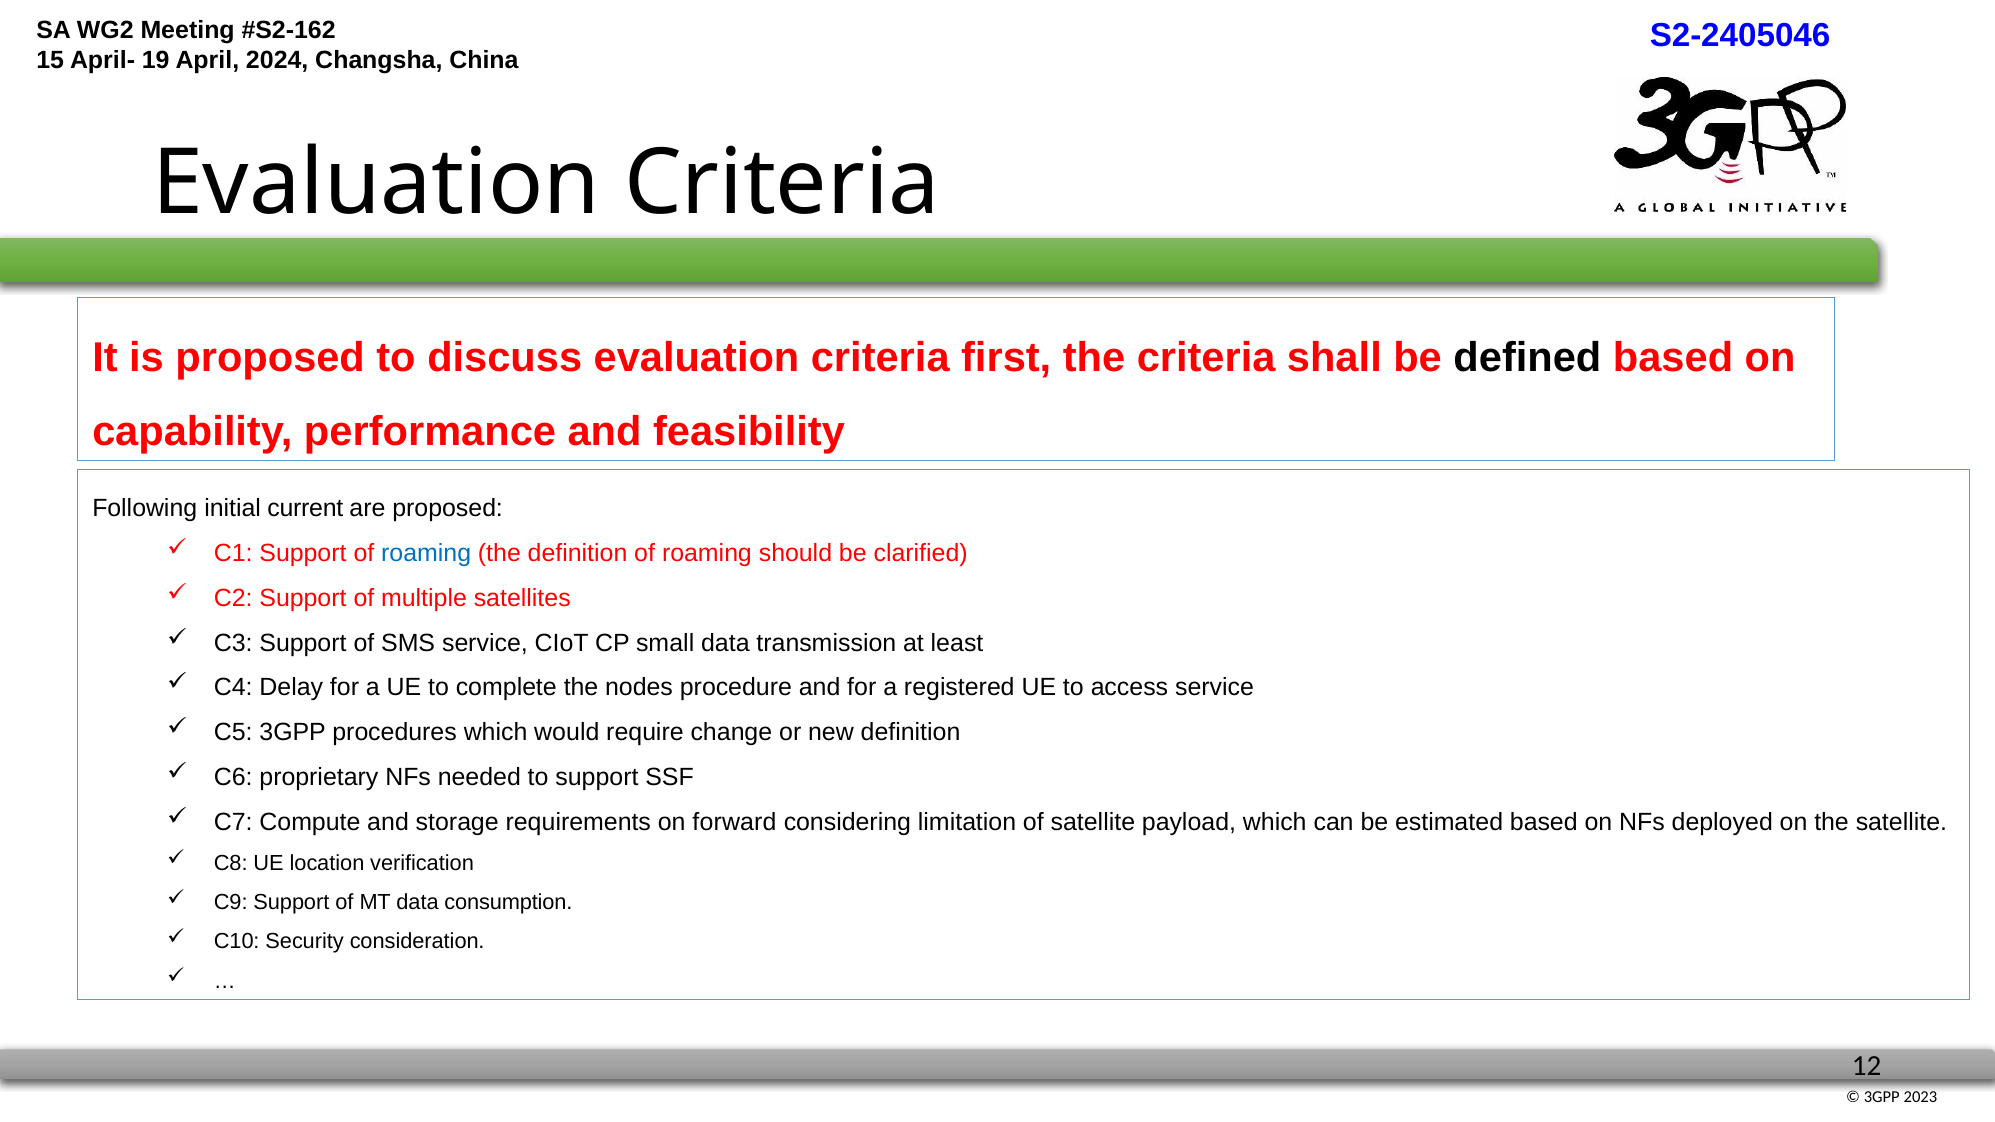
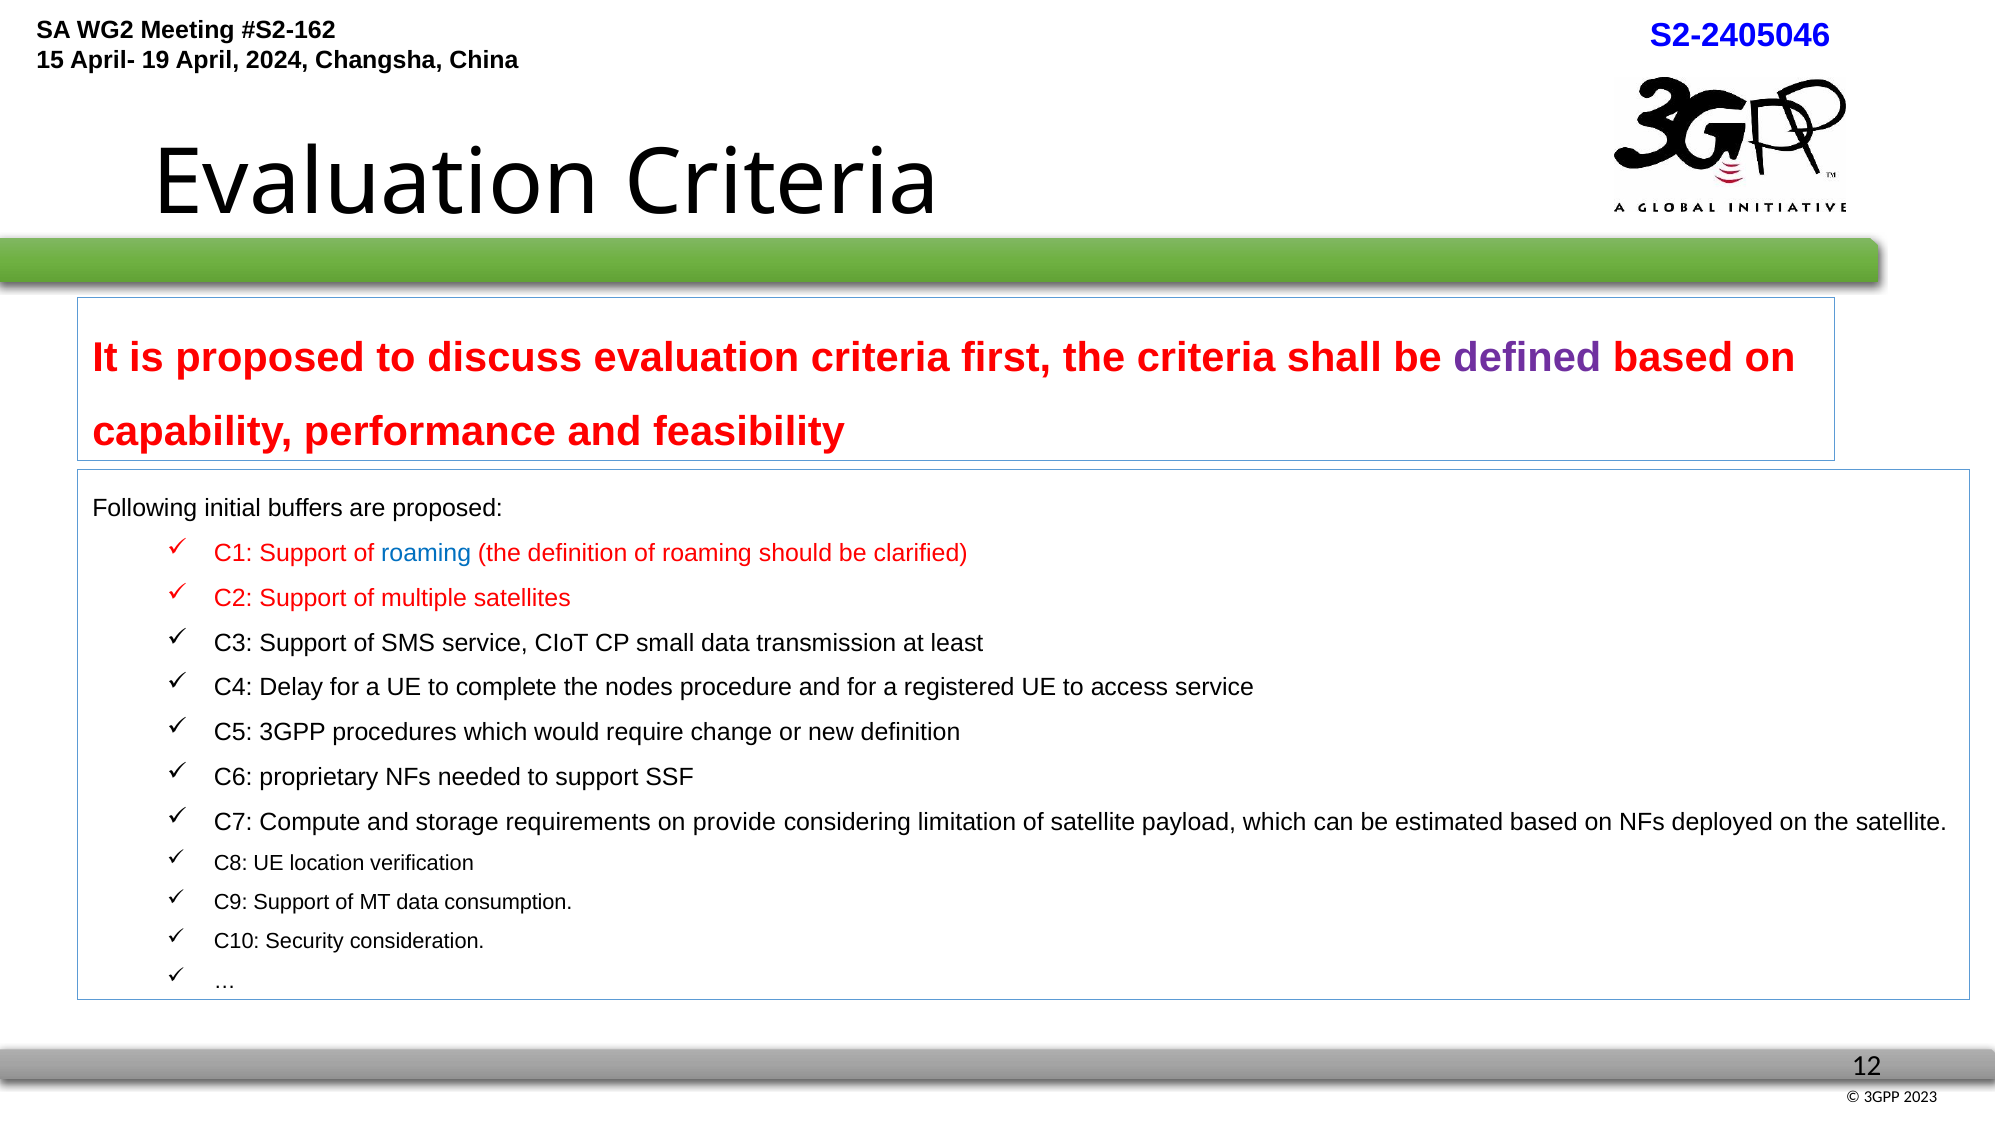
defined colour: black -> purple (1527, 358)
current: current -> buffers (305, 508)
forward: forward -> provide (734, 822)
